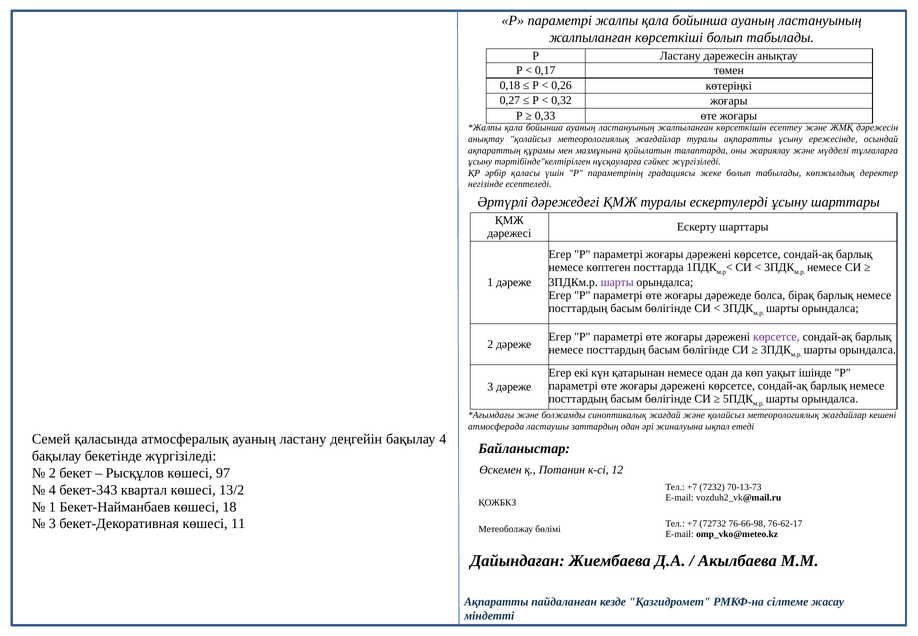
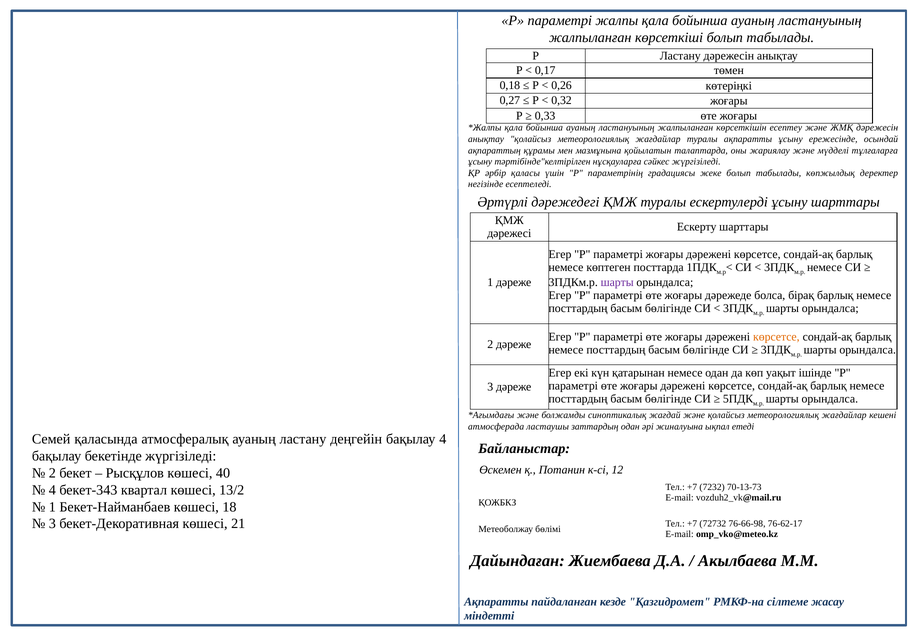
көрсетсе colour: purple -> orange (776, 336)
97: 97 -> 40 (223, 473)
11: 11 -> 21 (238, 523)
